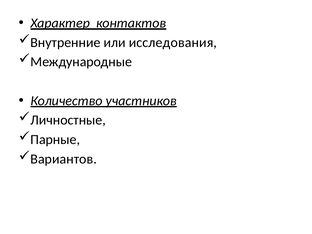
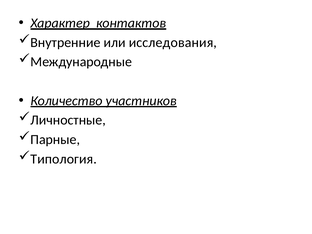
Вариантов: Вариантов -> Типология (64, 159)
